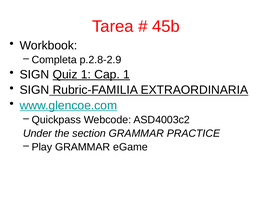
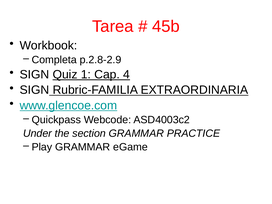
Cap 1: 1 -> 4 (127, 74)
